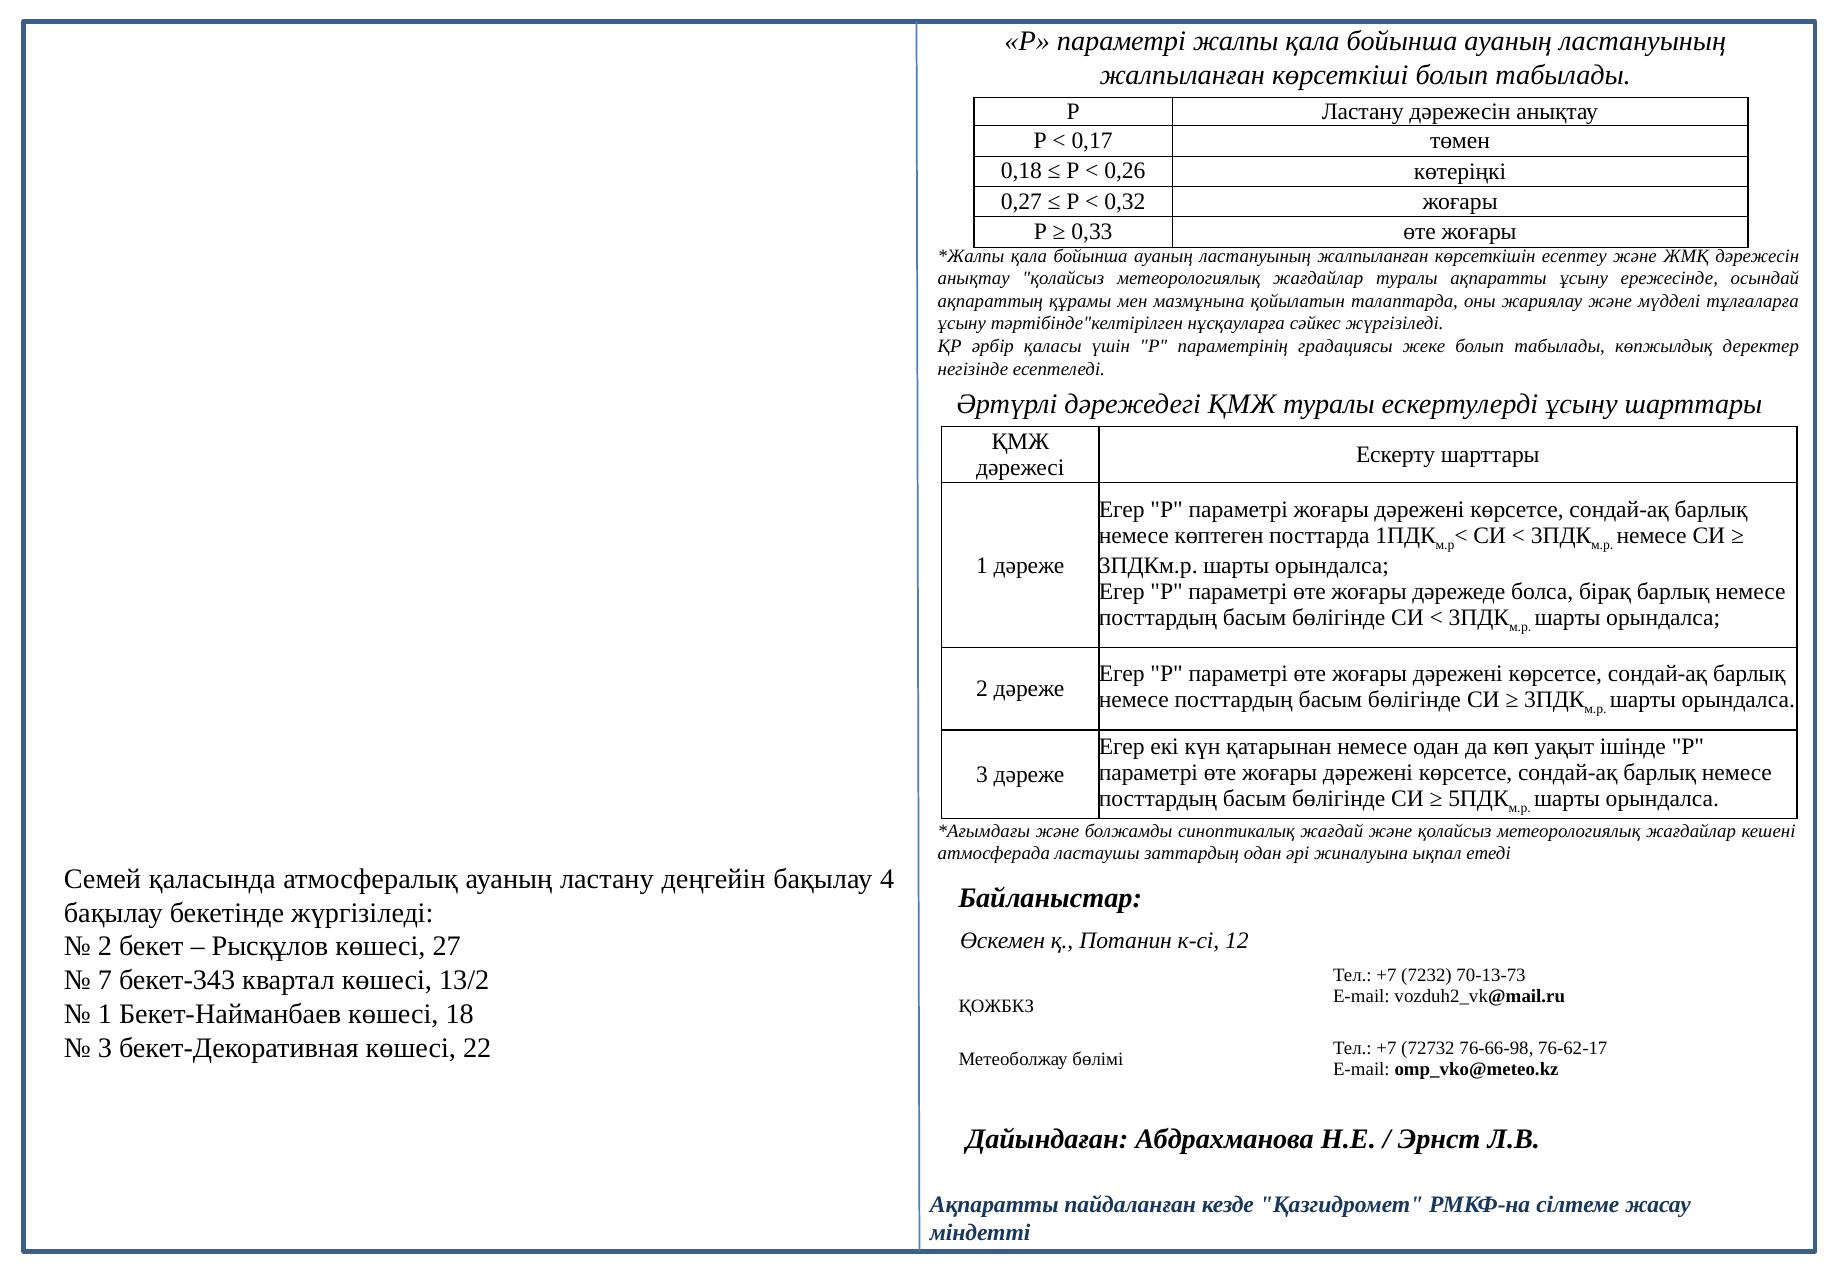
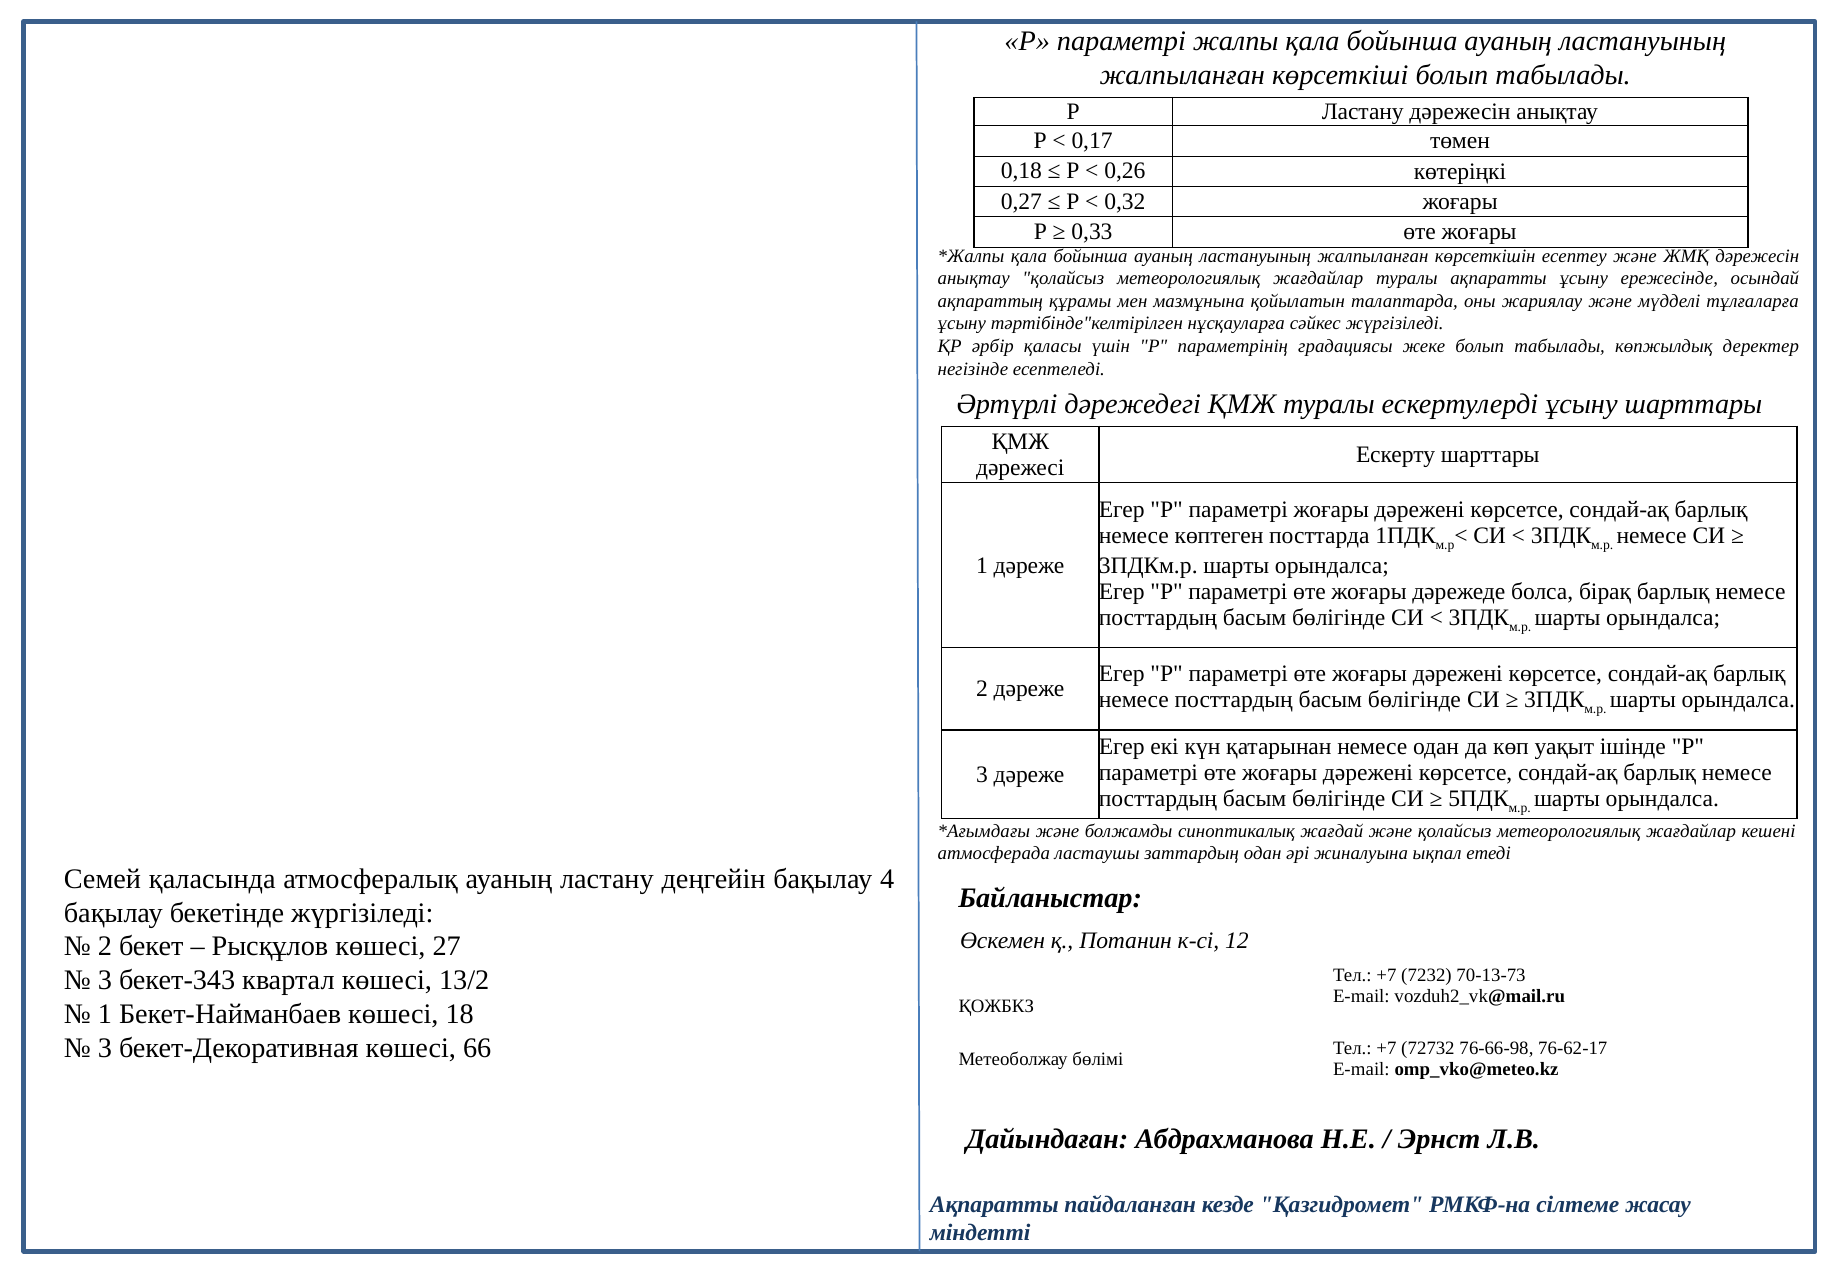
7: 7 -> 3 (105, 981)
22: 22 -> 66 (477, 1049)
